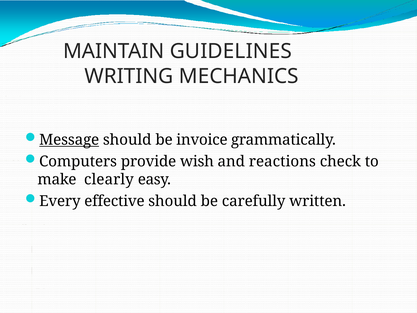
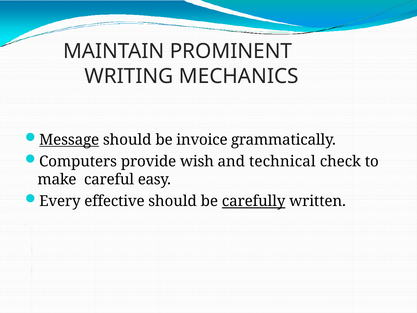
GUIDELINES: GUIDELINES -> PROMINENT (231, 51)
reactions: reactions -> technical (282, 161)
clearly: clearly -> careful (109, 180)
carefully underline: none -> present (254, 201)
